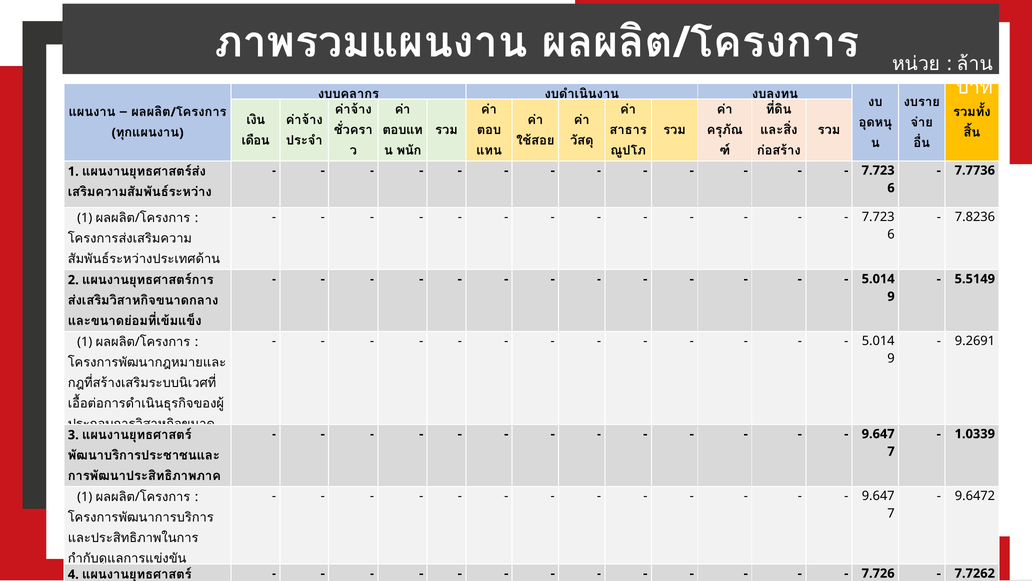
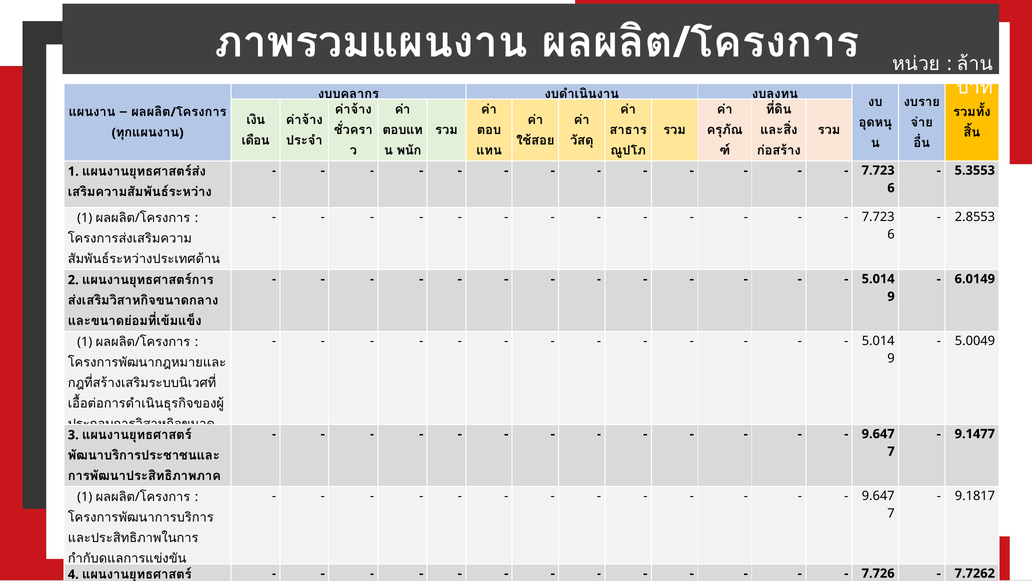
7.7736: 7.7736 -> 5.3553 (975, 170)
7.8236: 7.8236 -> 2.8553 (975, 217)
5.5149: 5.5149 -> 6.0149 (975, 279)
9.2691: 9.2691 -> 5.0049 (975, 341)
1.0339: 1.0339 -> 9.1477 (975, 434)
9.6472: 9.6472 -> 9.1817 (975, 496)
